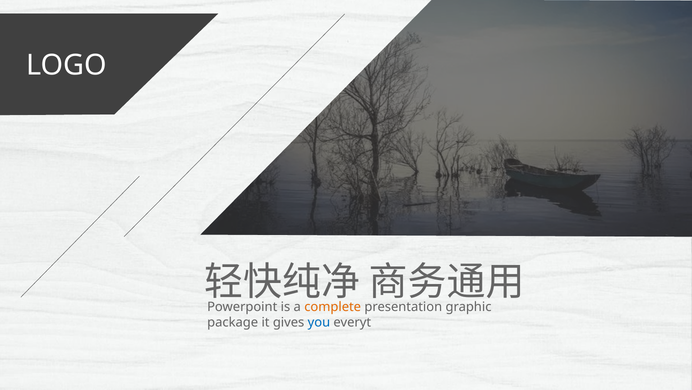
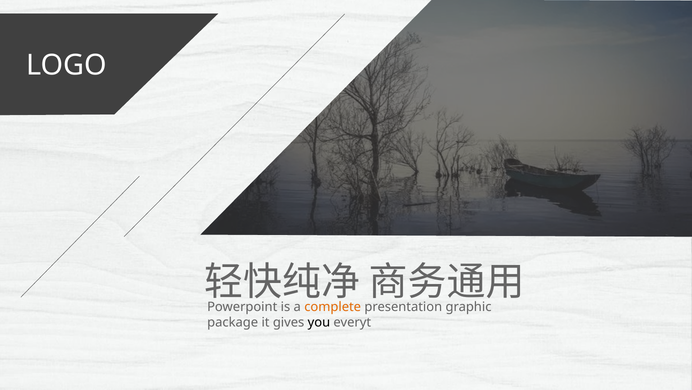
you colour: blue -> black (319, 322)
